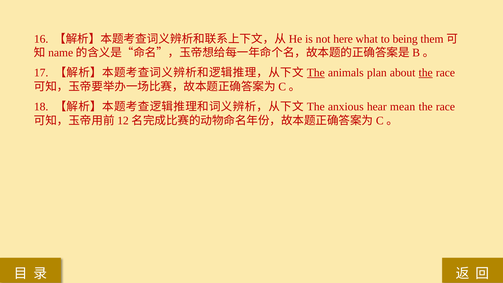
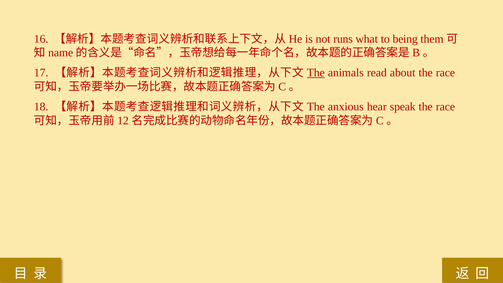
here: here -> runs (343, 39)
plan: plan -> read (377, 73)
the underline: present -> none (426, 73)
mean: mean -> speak (403, 107)
